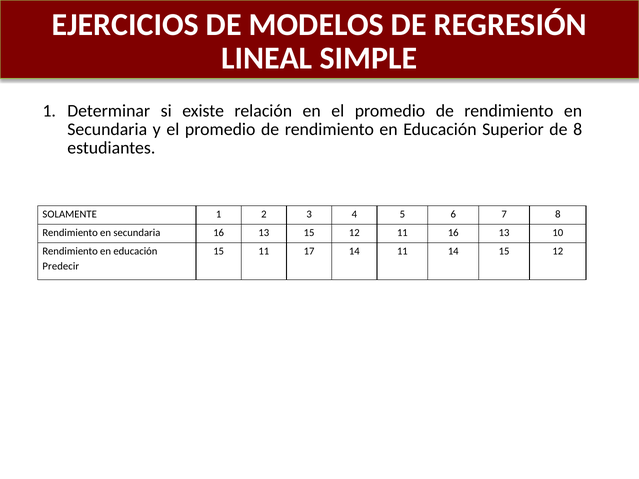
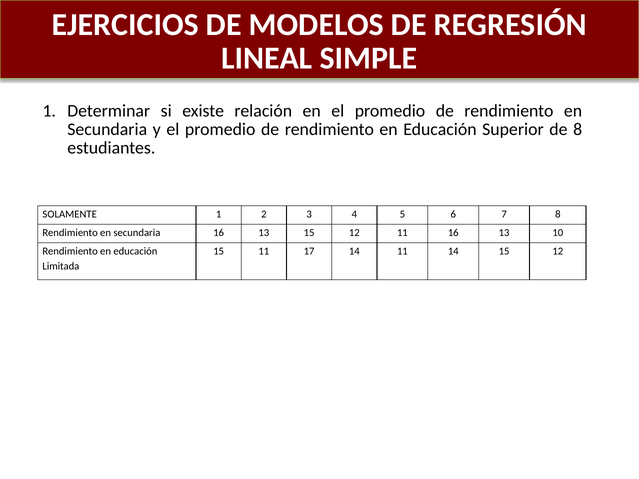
Predecir: Predecir -> Limitada (61, 266)
